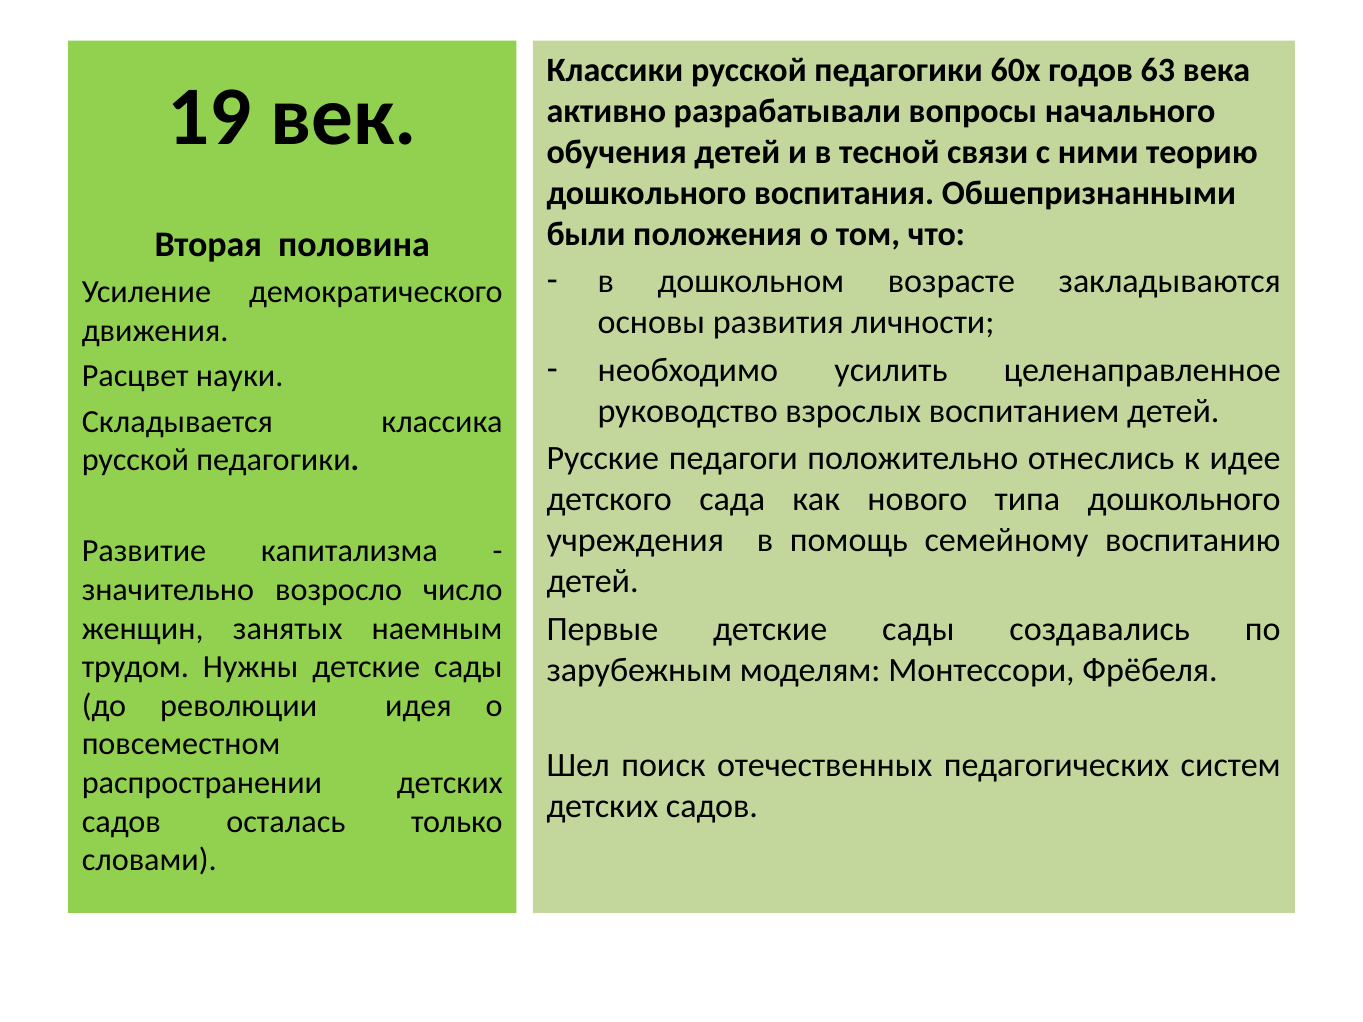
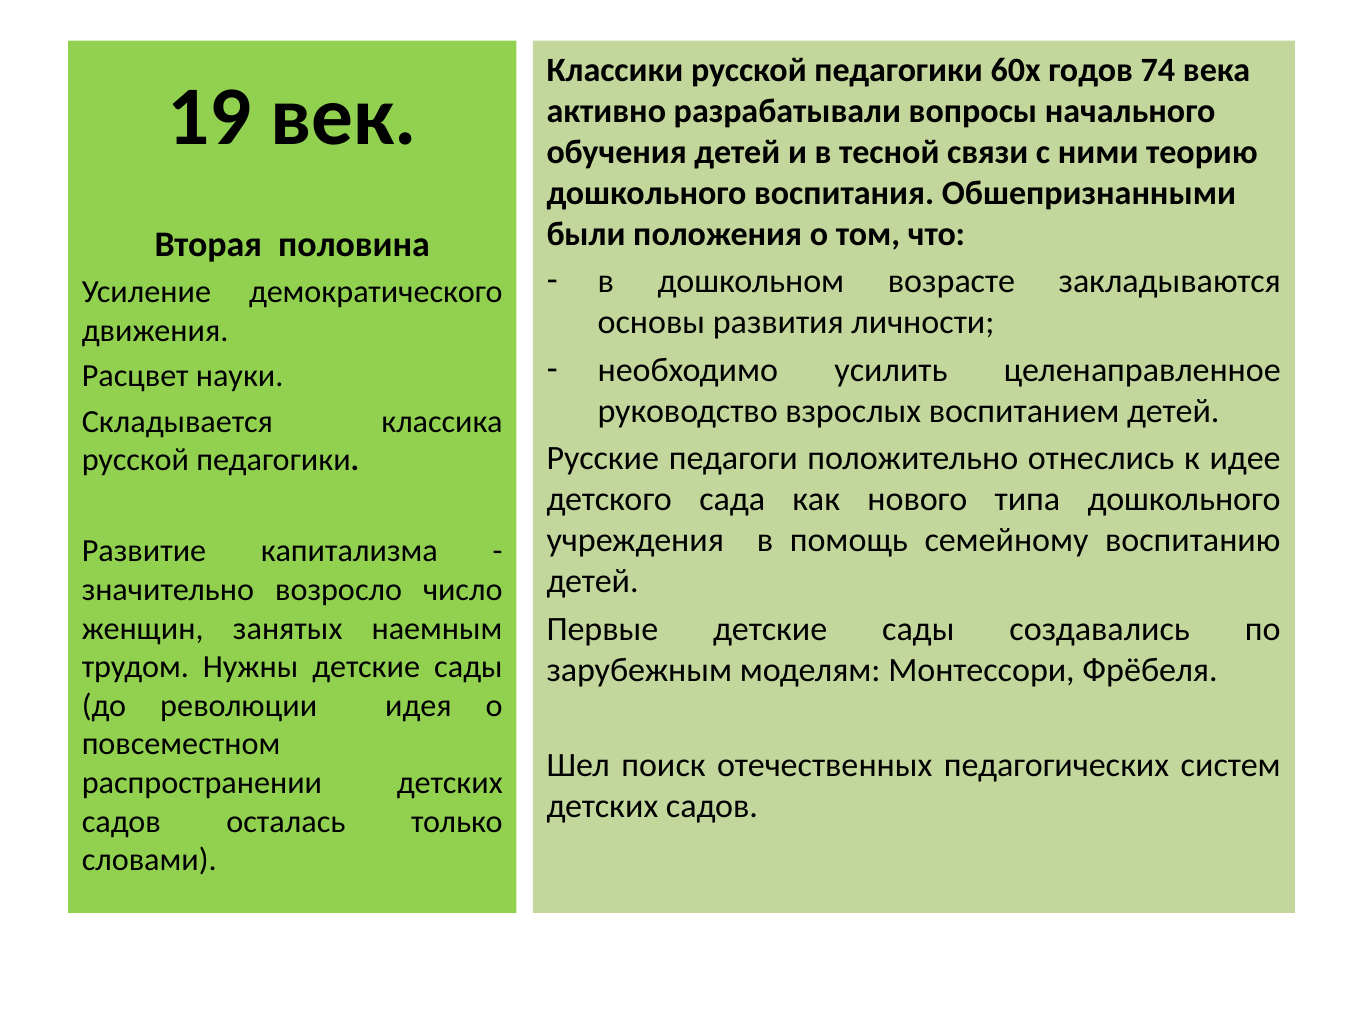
63: 63 -> 74 (1158, 70)
